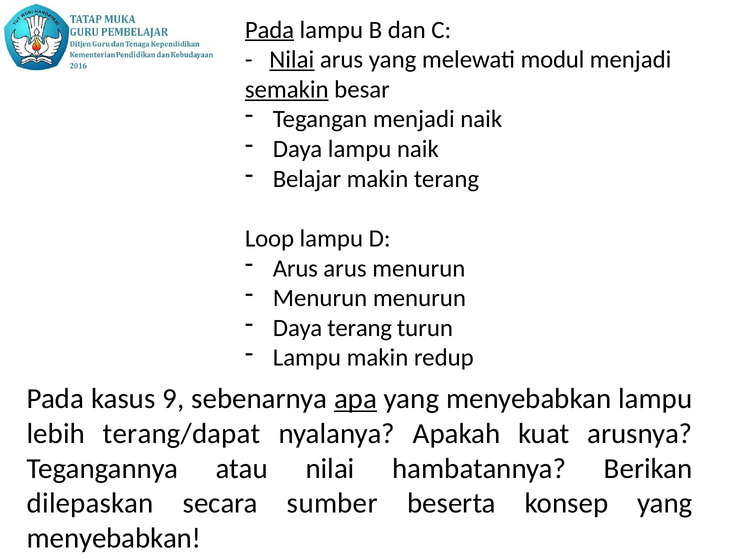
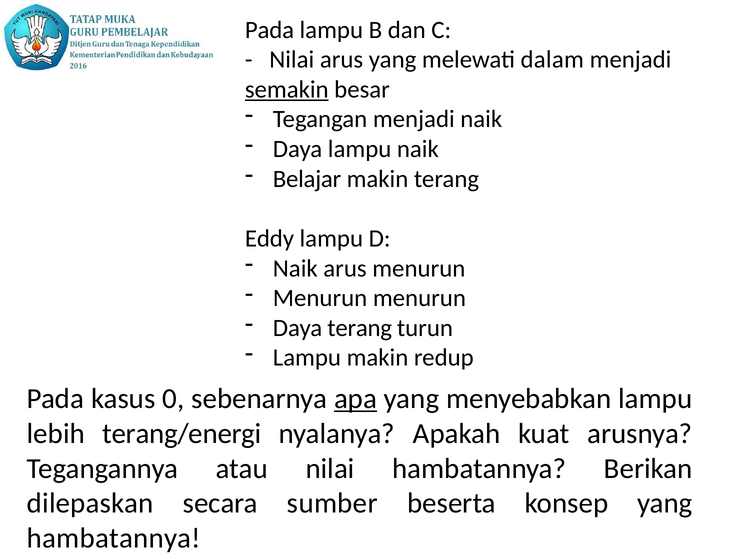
Pada underline: present -> none (269, 30)
Nilai underline: present -> none (292, 60)
modul: modul -> dalam (552, 60)
Loop: Loop -> Eddy (269, 238)
Arus: Arus -> Naik (295, 268)
9: 9 -> 0 (173, 399)
terang/dapat: terang/dapat -> terang/energi (182, 433)
menyebabkan: menyebabkan -> hambatannya (114, 538)
